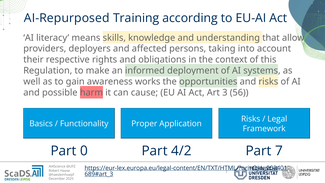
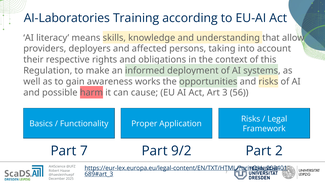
AI-Repurposed: AI-Repurposed -> AI-Laboratories (67, 18)
Part 0: 0 -> 7 (84, 151)
4/2: 4/2 -> 9/2 (181, 151)
Part 7: 7 -> 2 (279, 151)
